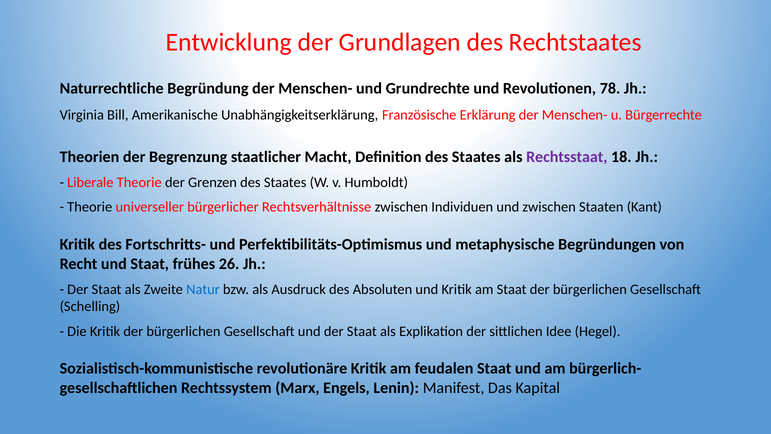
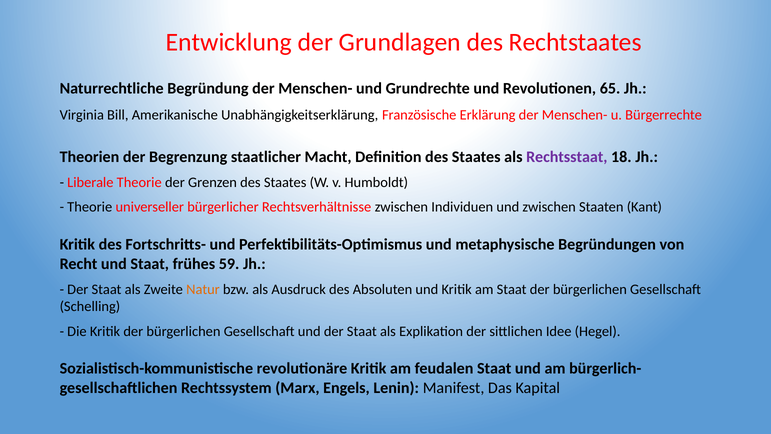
78: 78 -> 65 (610, 89)
26: 26 -> 59 (229, 264)
Natur colour: blue -> orange (203, 289)
